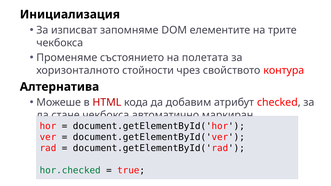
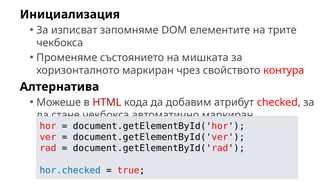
полетата: полетата -> мишката (205, 58)
хоризонталното стойности: стойности -> маркиран (148, 70)
hor.checked colour: green -> blue (70, 170)
